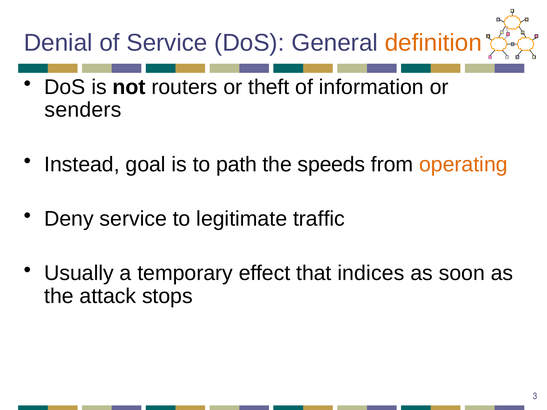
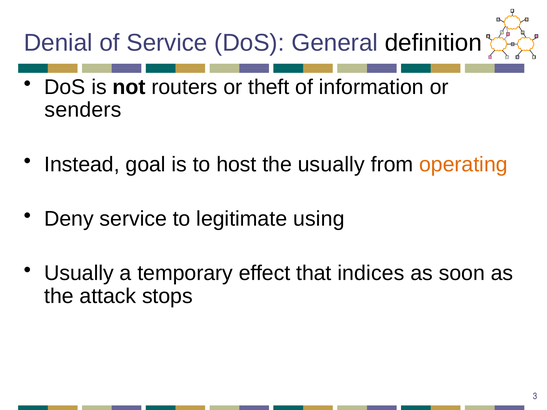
definition colour: orange -> black (433, 43)
path: path -> host (236, 165)
the speeds: speeds -> usually (331, 165)
traffic: traffic -> using (319, 219)
